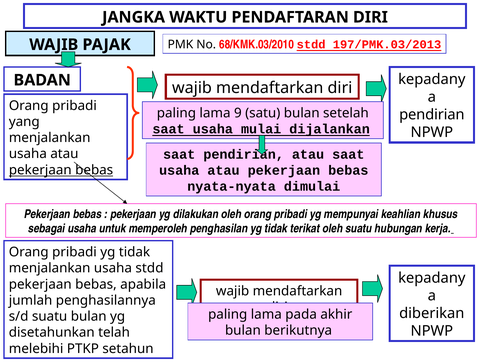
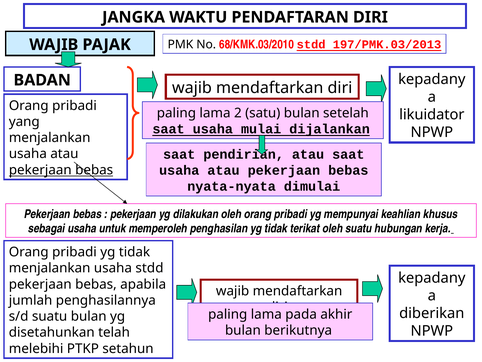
9: 9 -> 2 (238, 113)
pendirian: pendirian -> likuidator (432, 114)
